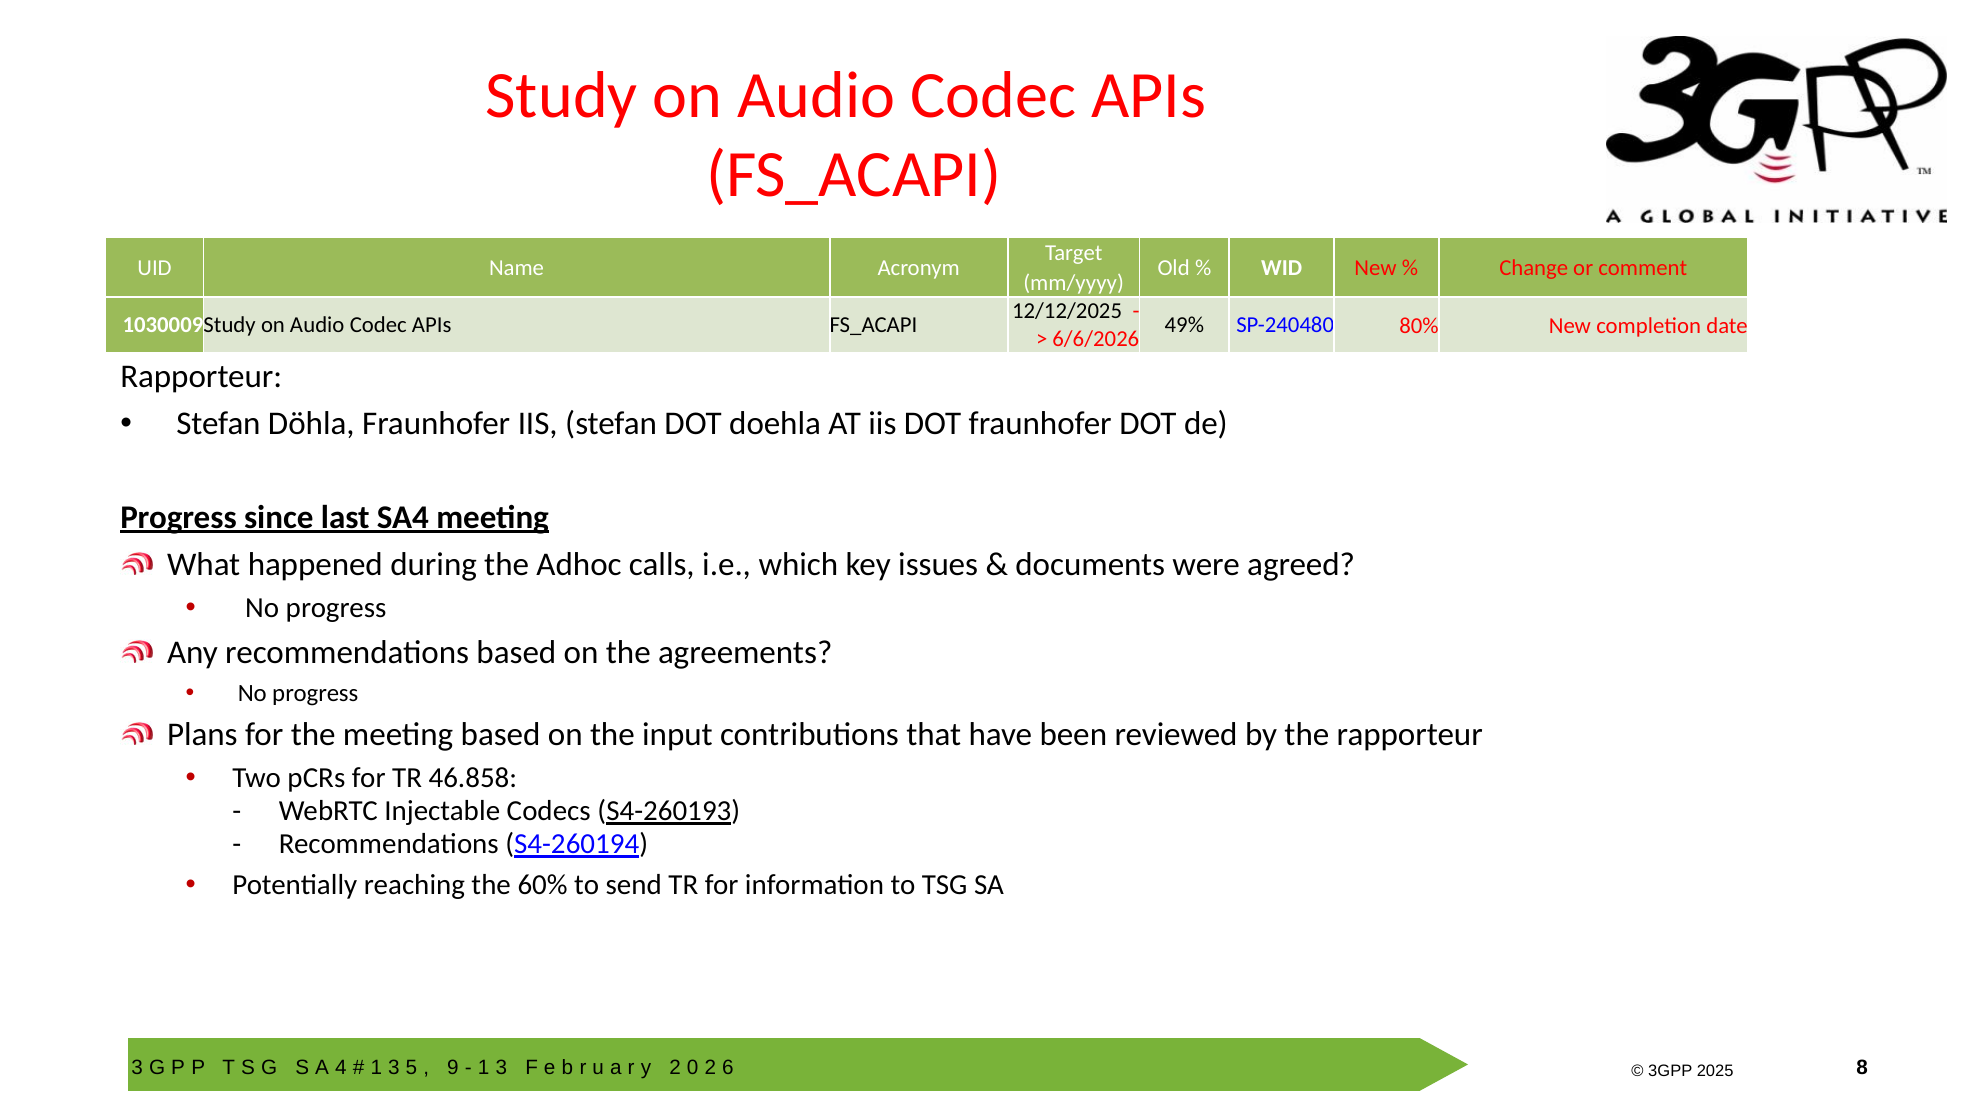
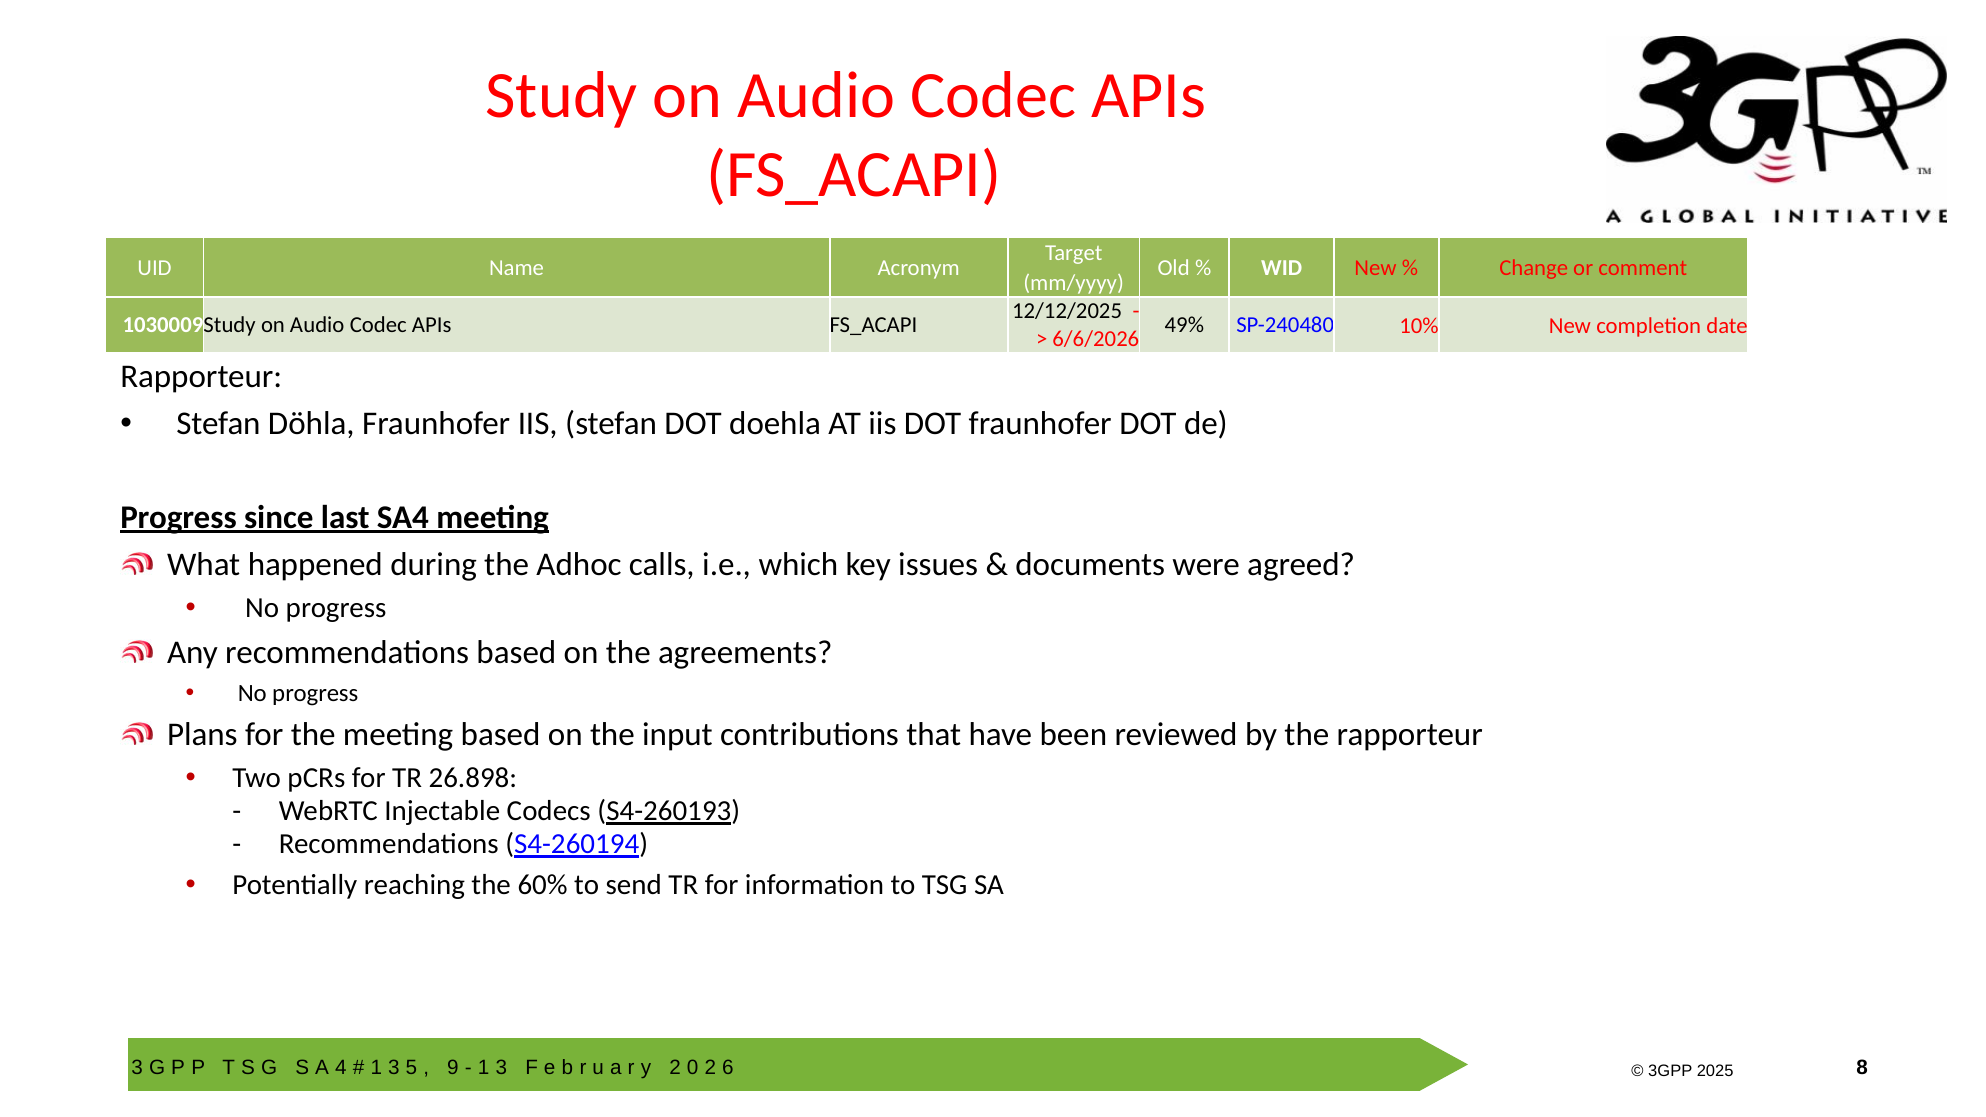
80%: 80% -> 10% (1419, 326)
46.858: 46.858 -> 26.898 (473, 778)
